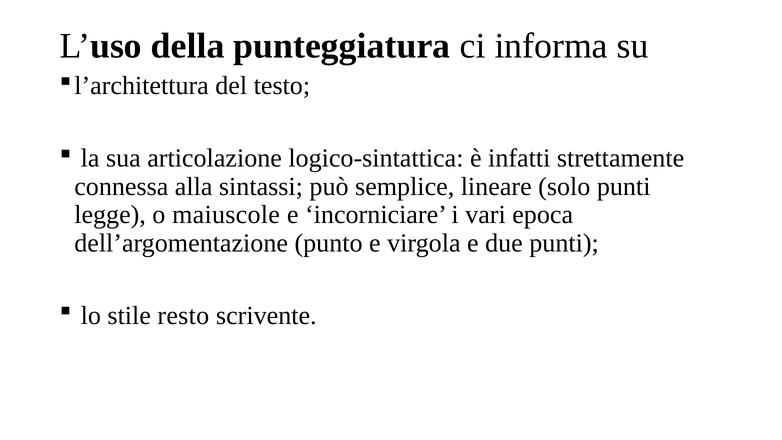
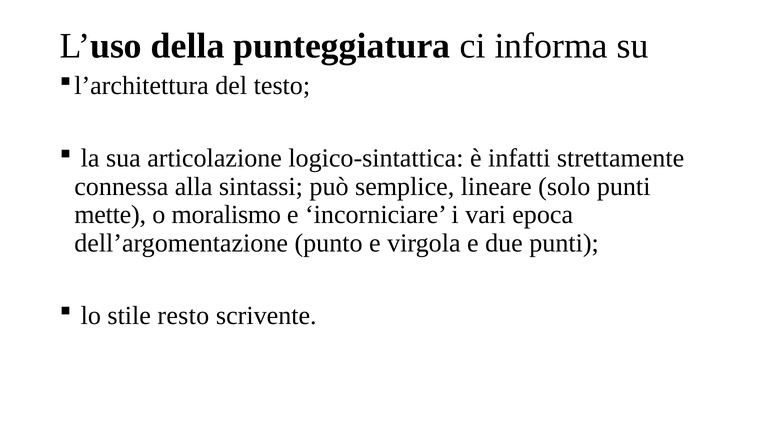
legge: legge -> mette (110, 215)
maiuscole: maiuscole -> moralismo (226, 215)
